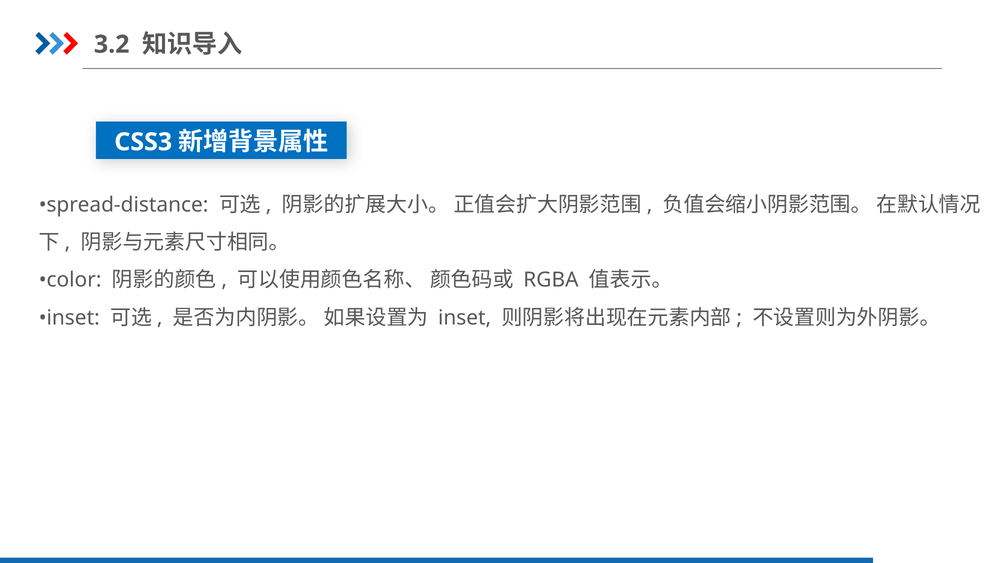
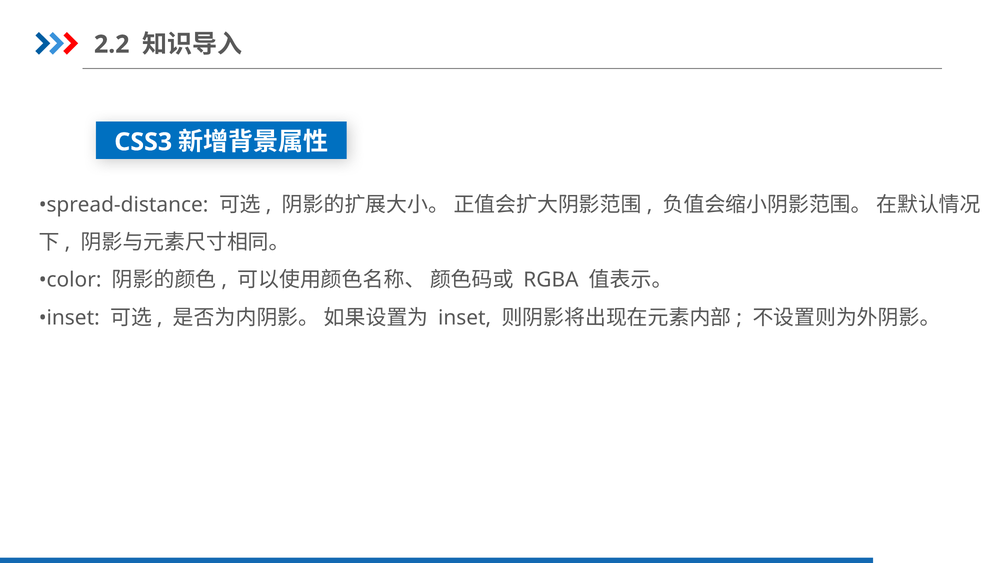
3.2: 3.2 -> 2.2 (112, 44)
